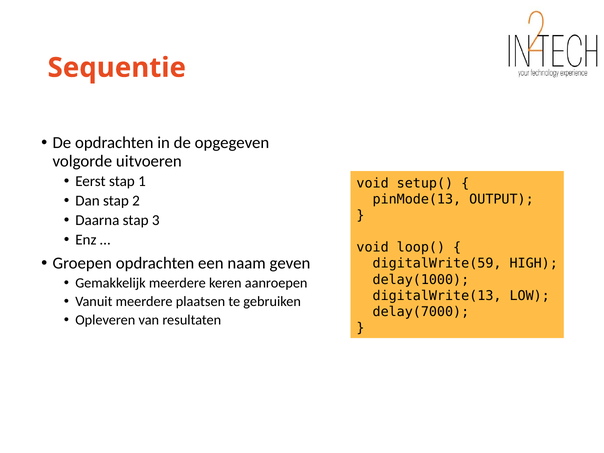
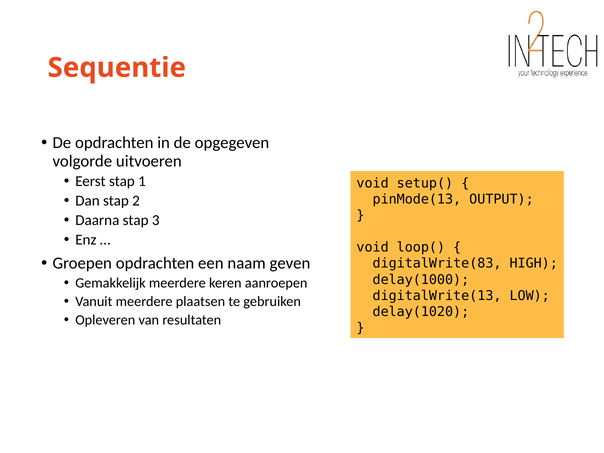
digitalWrite(59: digitalWrite(59 -> digitalWrite(83 (437, 264)
delay(7000: delay(7000 -> delay(1020 (421, 312)
